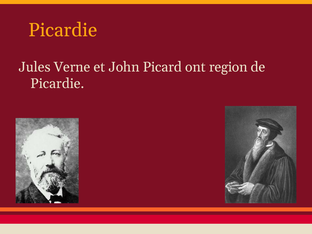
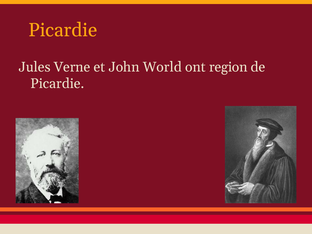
Picard: Picard -> World (162, 67)
